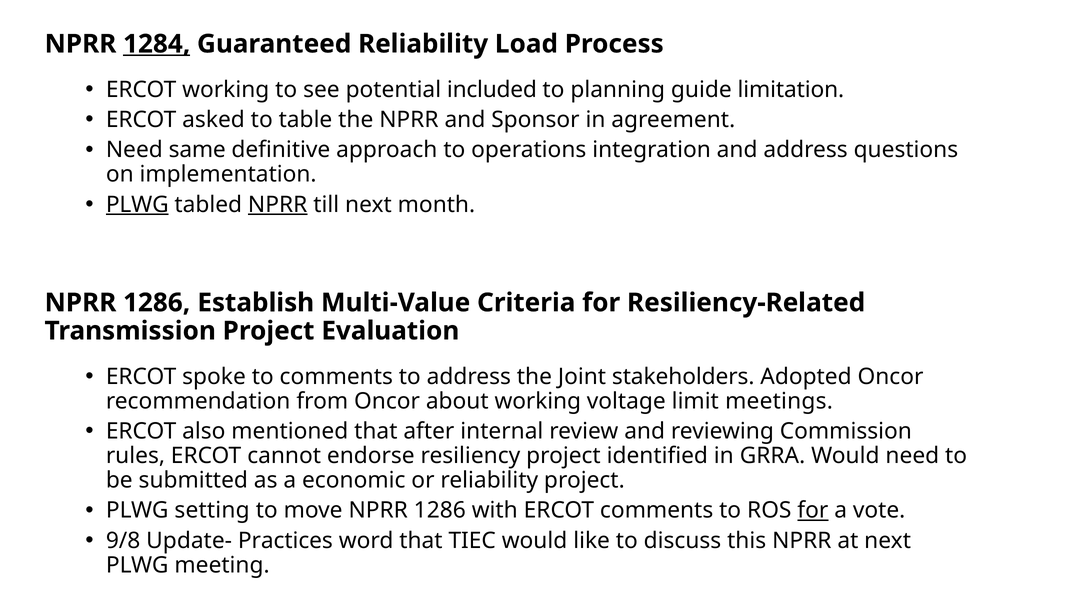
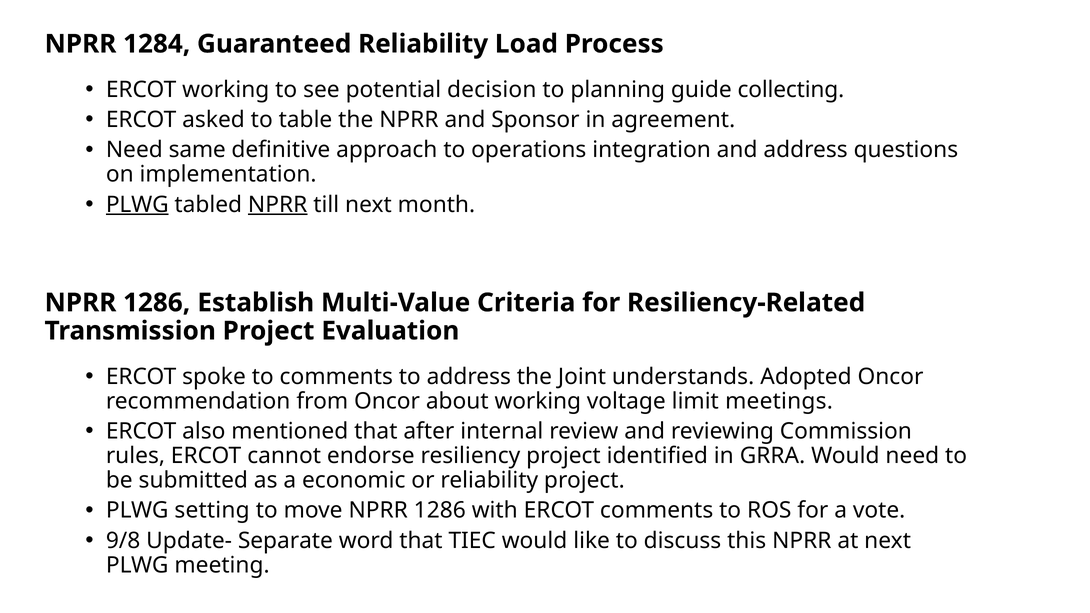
1284 underline: present -> none (157, 44)
included: included -> decision (492, 90)
limitation: limitation -> collecting (791, 90)
stakeholders: stakeholders -> understands (683, 377)
for underline: present -> none (813, 511)
Practices: Practices -> Separate (285, 541)
